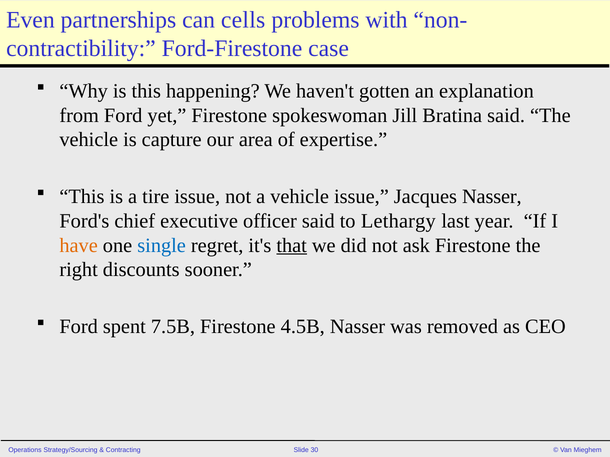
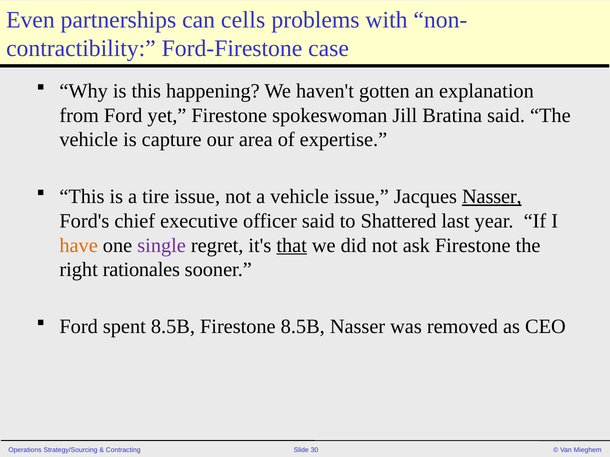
Nasser underline: none -> present (492, 197)
Lethargy: Lethargy -> Shattered (399, 221)
single colour: blue -> purple (162, 246)
discounts: discounts -> rationales (141, 270)
spent 7.5B: 7.5B -> 8.5B (173, 327)
Firestone 4.5B: 4.5B -> 8.5B (303, 327)
